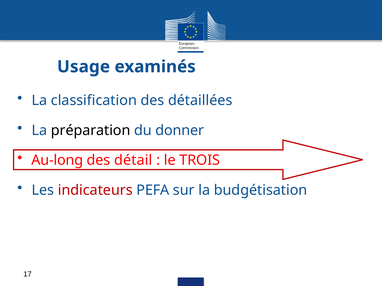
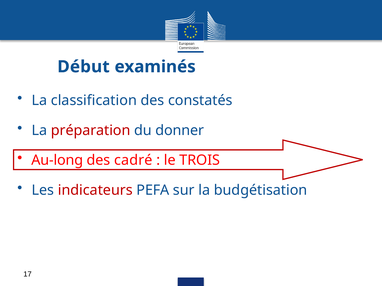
Usage: Usage -> Début (83, 67)
détaillées: détaillées -> constatés (200, 101)
préparation colour: black -> red (91, 131)
détail: détail -> cadré (133, 161)
